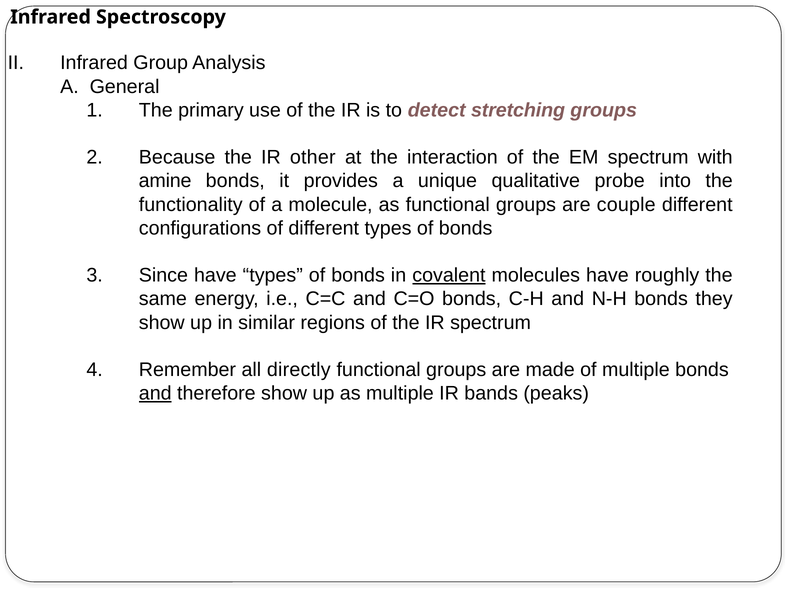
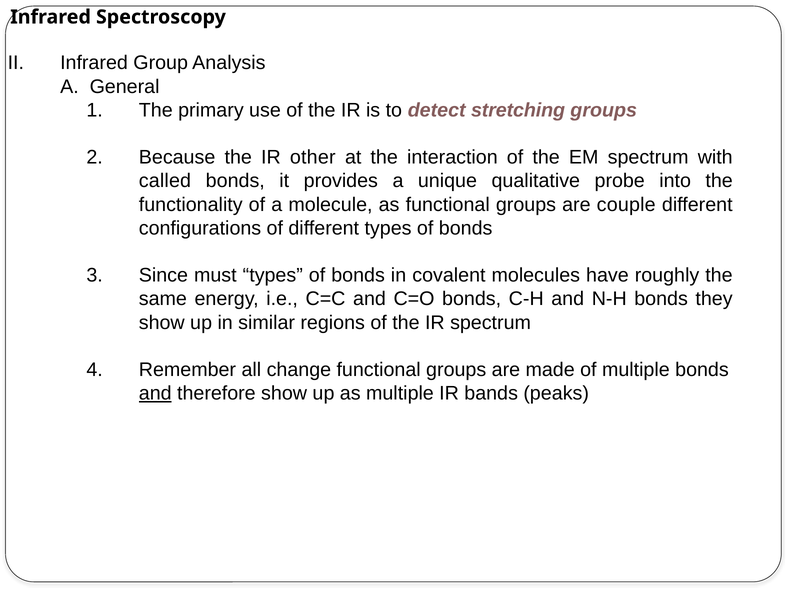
amine: amine -> called (165, 181)
Since have: have -> must (215, 275)
covalent underline: present -> none (449, 275)
directly: directly -> change (299, 370)
